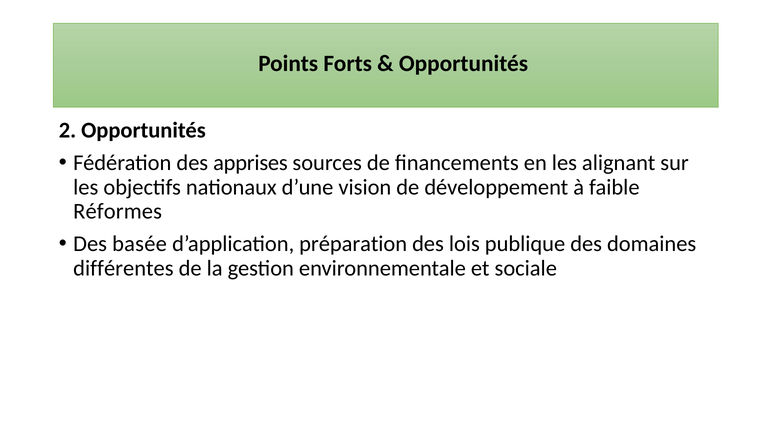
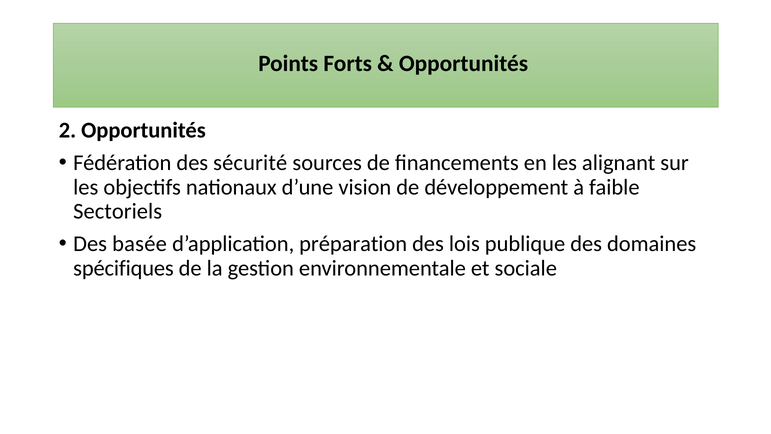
apprises: apprises -> sécurité (250, 163)
Réformes: Réformes -> Sectoriels (118, 211)
différentes: différentes -> spécifiques (124, 268)
